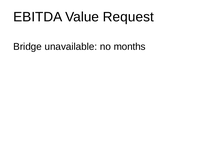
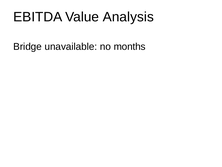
Request: Request -> Analysis (128, 17)
